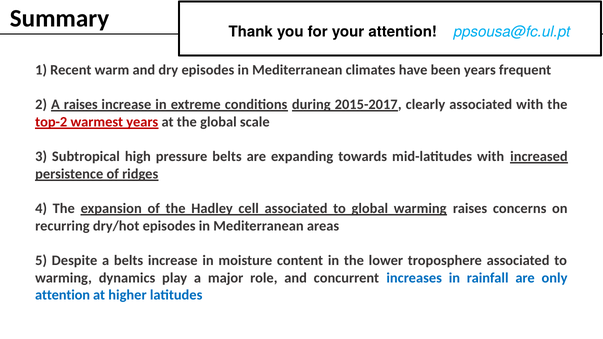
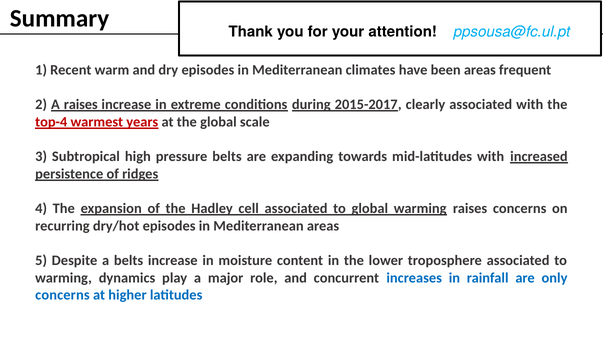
been years: years -> areas (480, 70)
top-2: top-2 -> top-4 (51, 122)
attention: attention -> concerns (62, 295)
